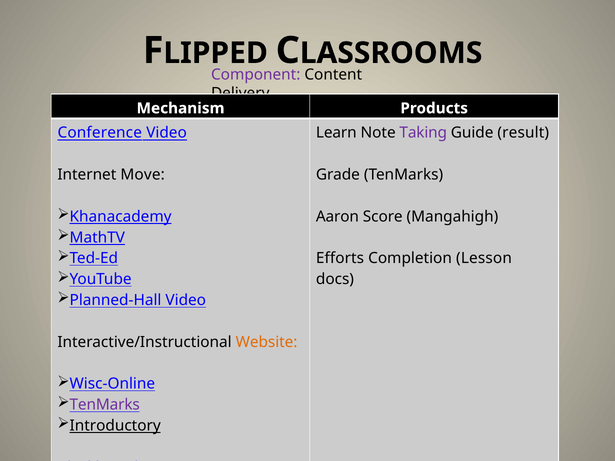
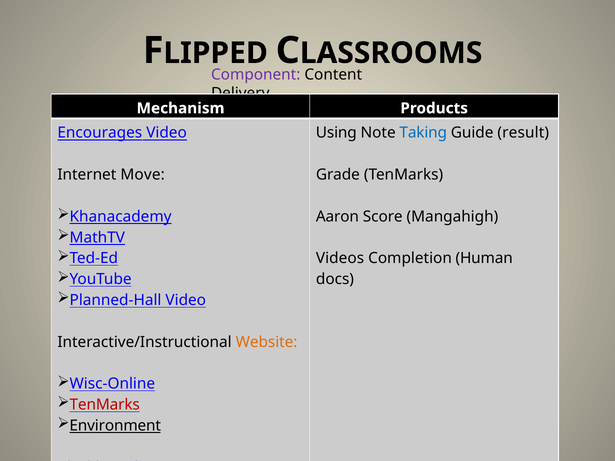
Conference: Conference -> Encourages (100, 133)
Learn: Learn -> Using (336, 133)
Taking colour: purple -> blue (423, 133)
Efforts: Efforts -> Videos (340, 259)
Lesson: Lesson -> Human (484, 259)
TenMarks colour: purple -> red (105, 405)
Introductory: Introductory -> Environment (115, 426)
